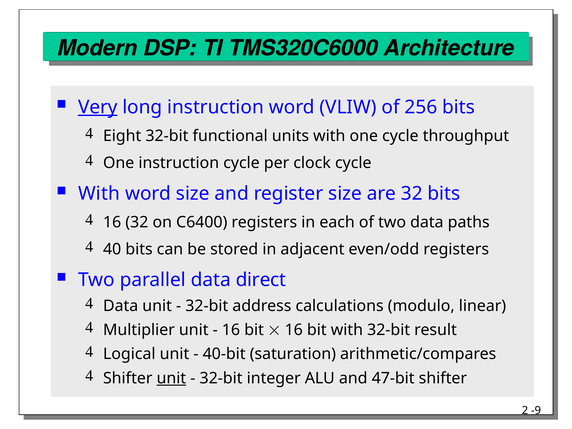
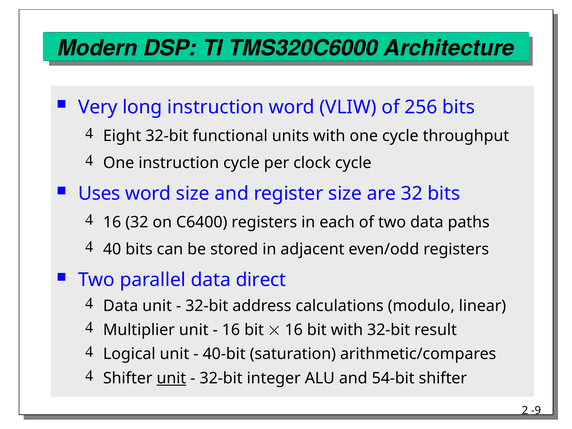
Very underline: present -> none (98, 107)
With: With -> Uses (99, 194)
47-bit: 47-bit -> 54-bit (393, 378)
